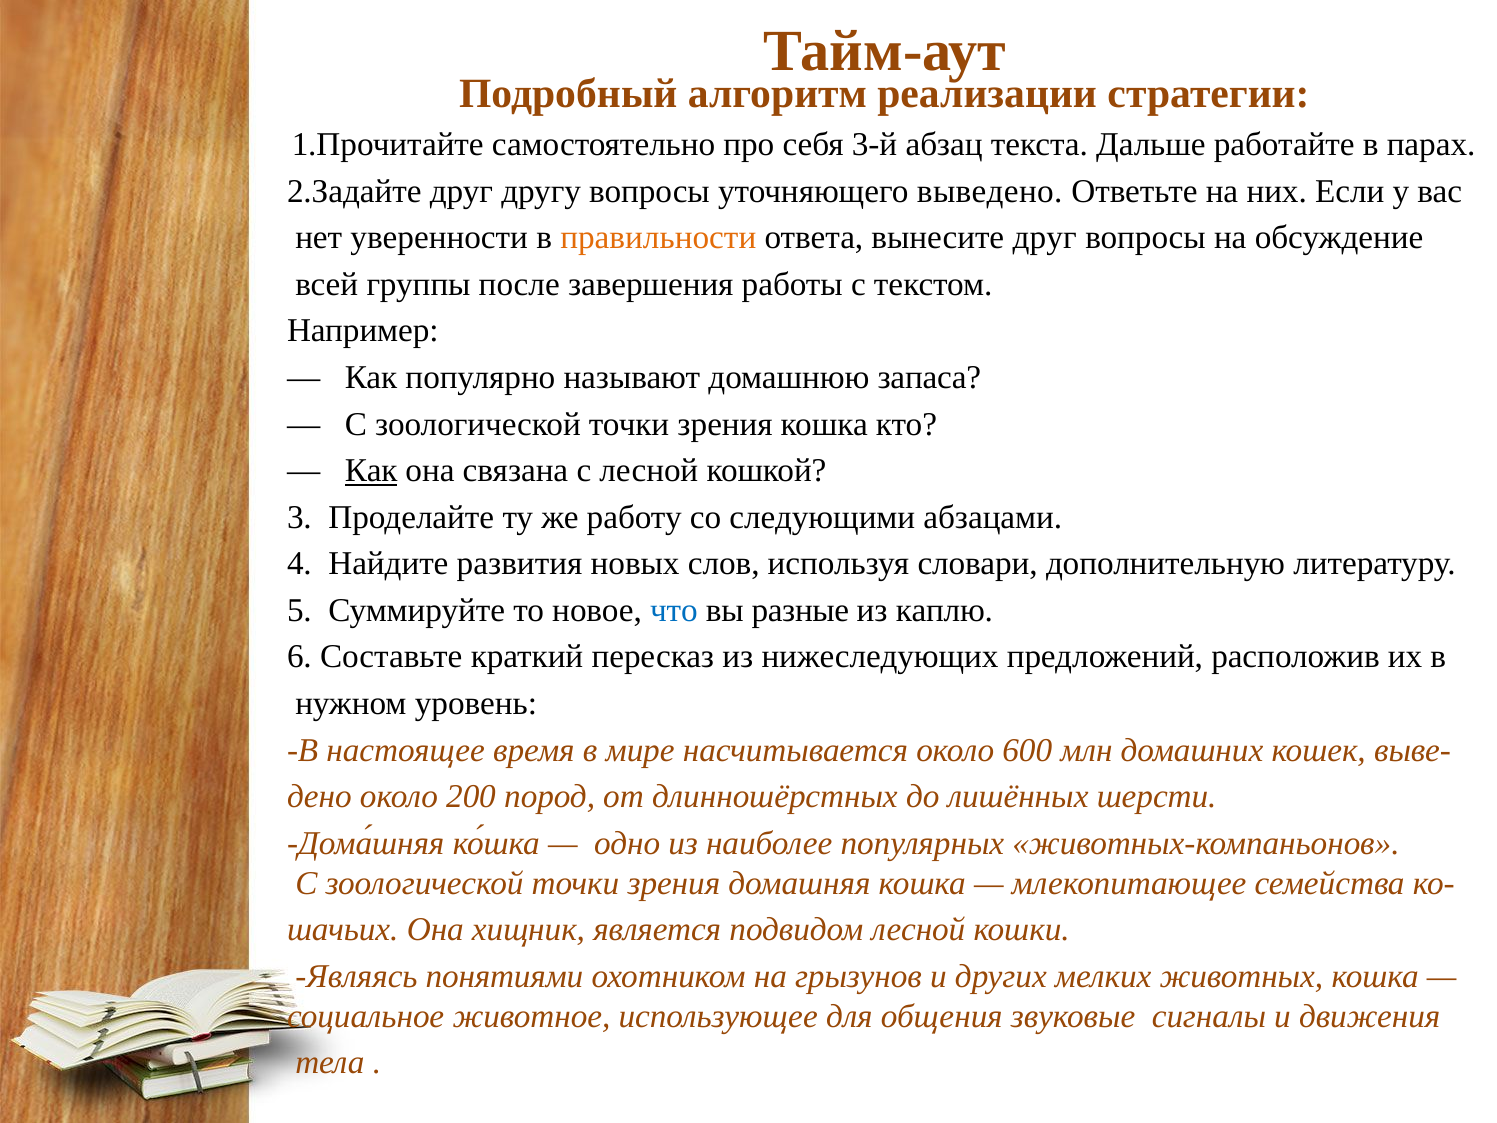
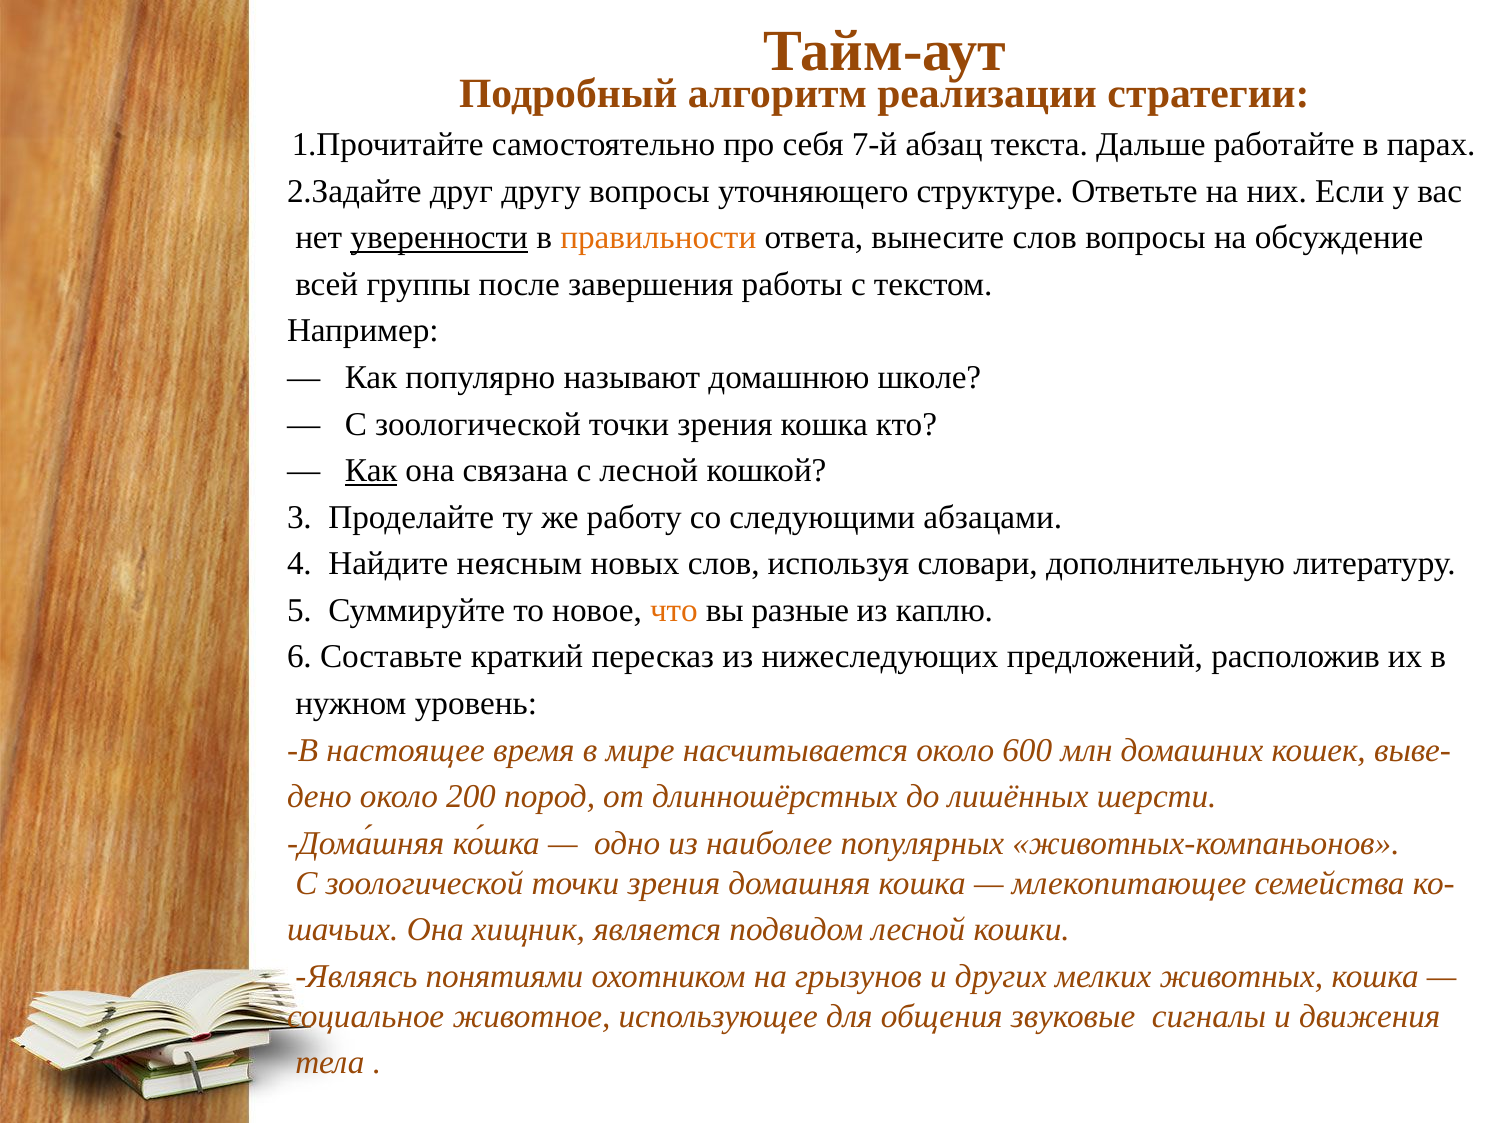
3-й: 3-й -> 7-й (875, 145)
выведено: выведено -> структуре (990, 191)
уверенности underline: none -> present (439, 238)
вынесите друг: друг -> слов (1045, 238)
запаса: запаса -> школе (929, 377)
развития: развития -> неясным (519, 564)
что colour: blue -> orange (674, 610)
